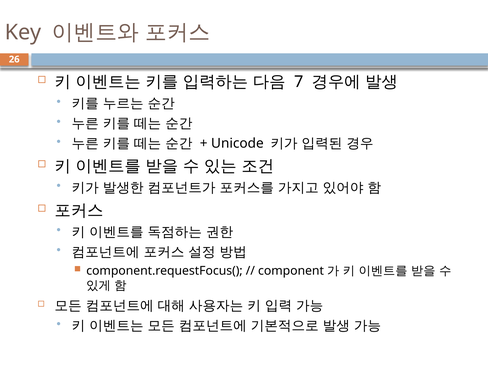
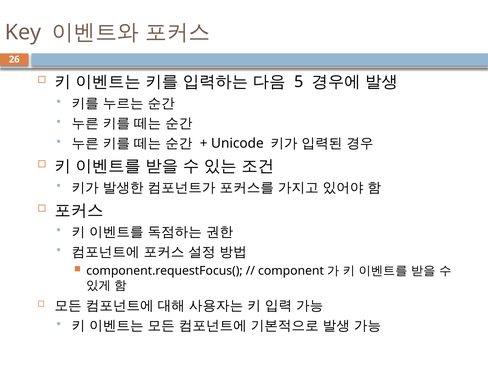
7: 7 -> 5 (299, 82)
